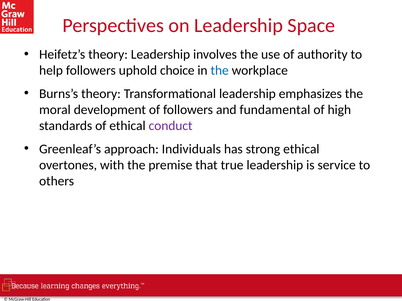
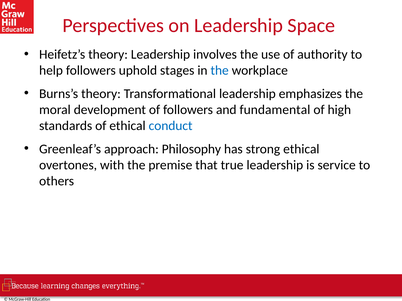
choice: choice -> stages (177, 71)
conduct colour: purple -> blue (171, 126)
Individuals: Individuals -> Philosophy (191, 149)
